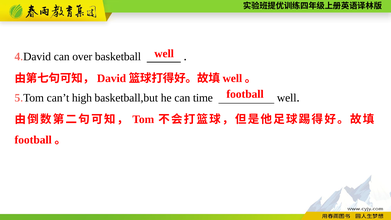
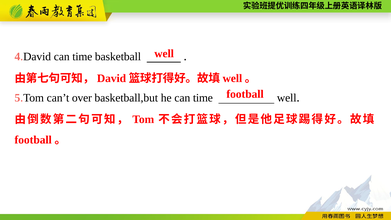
over: over -> time (82, 57)
high: high -> over (82, 98)
